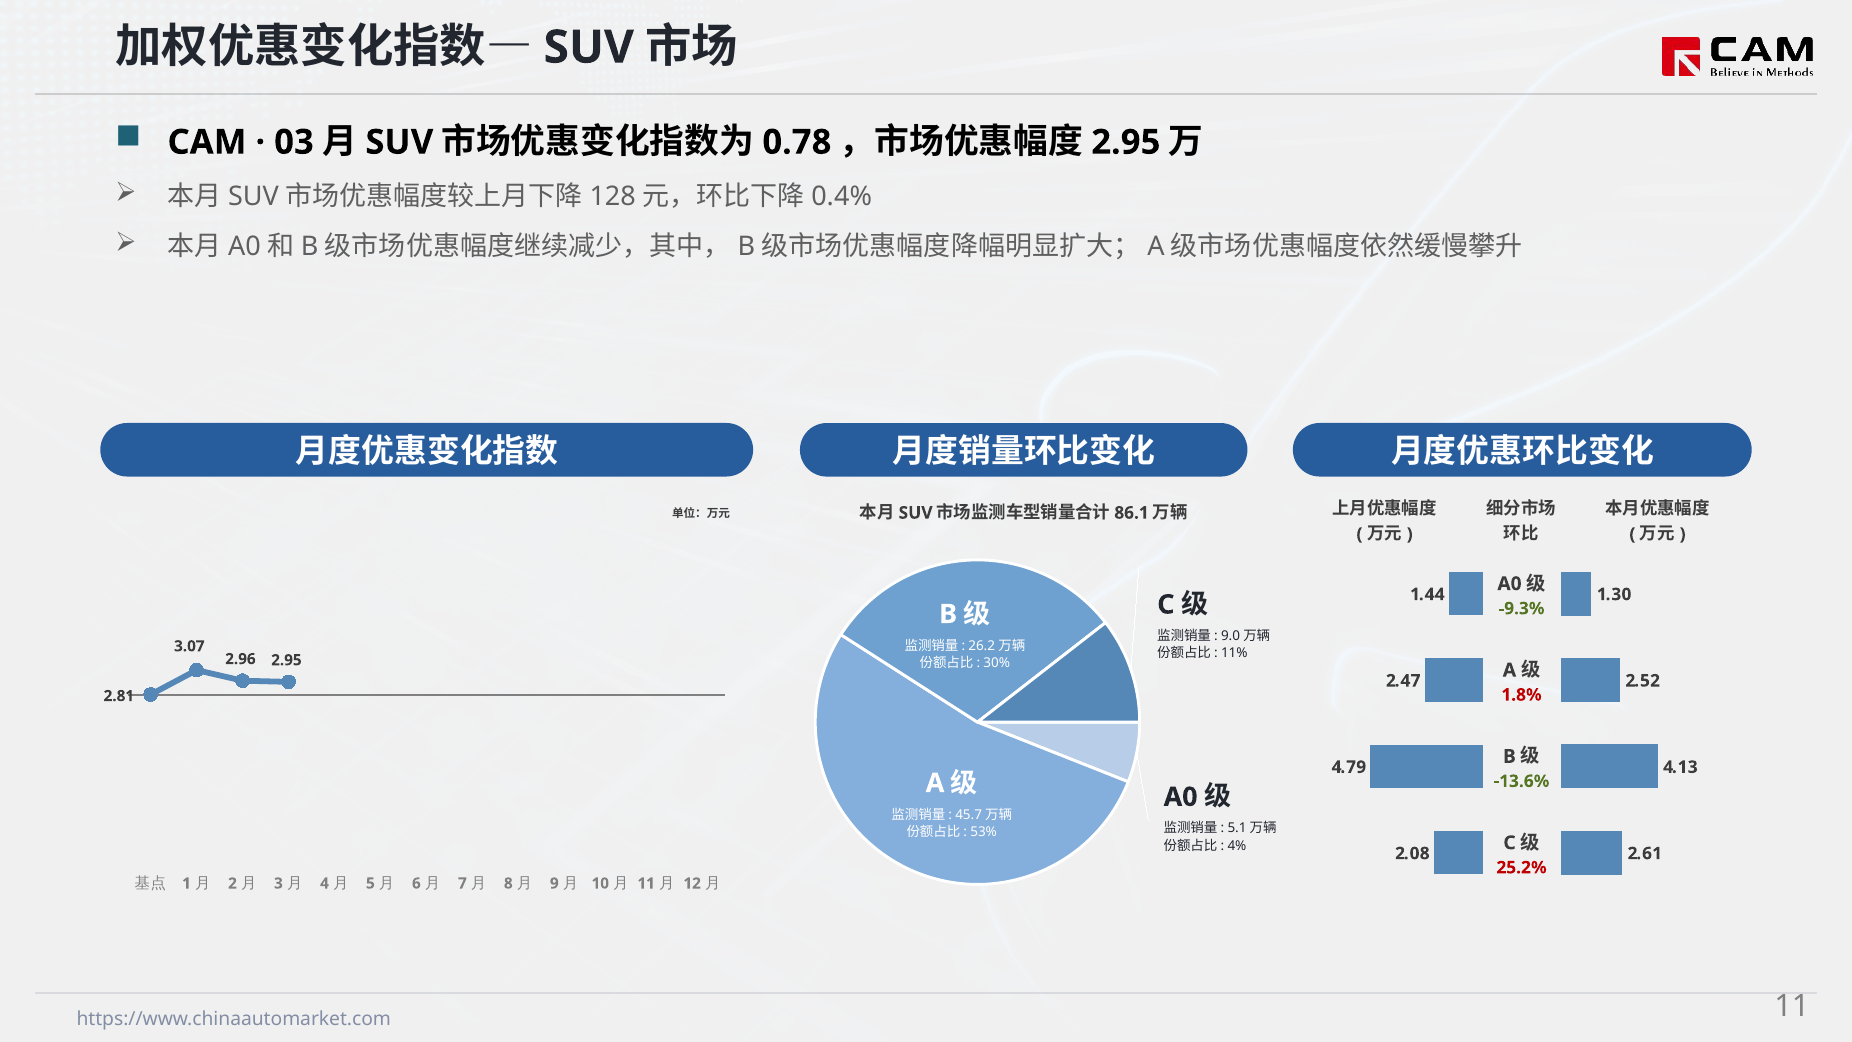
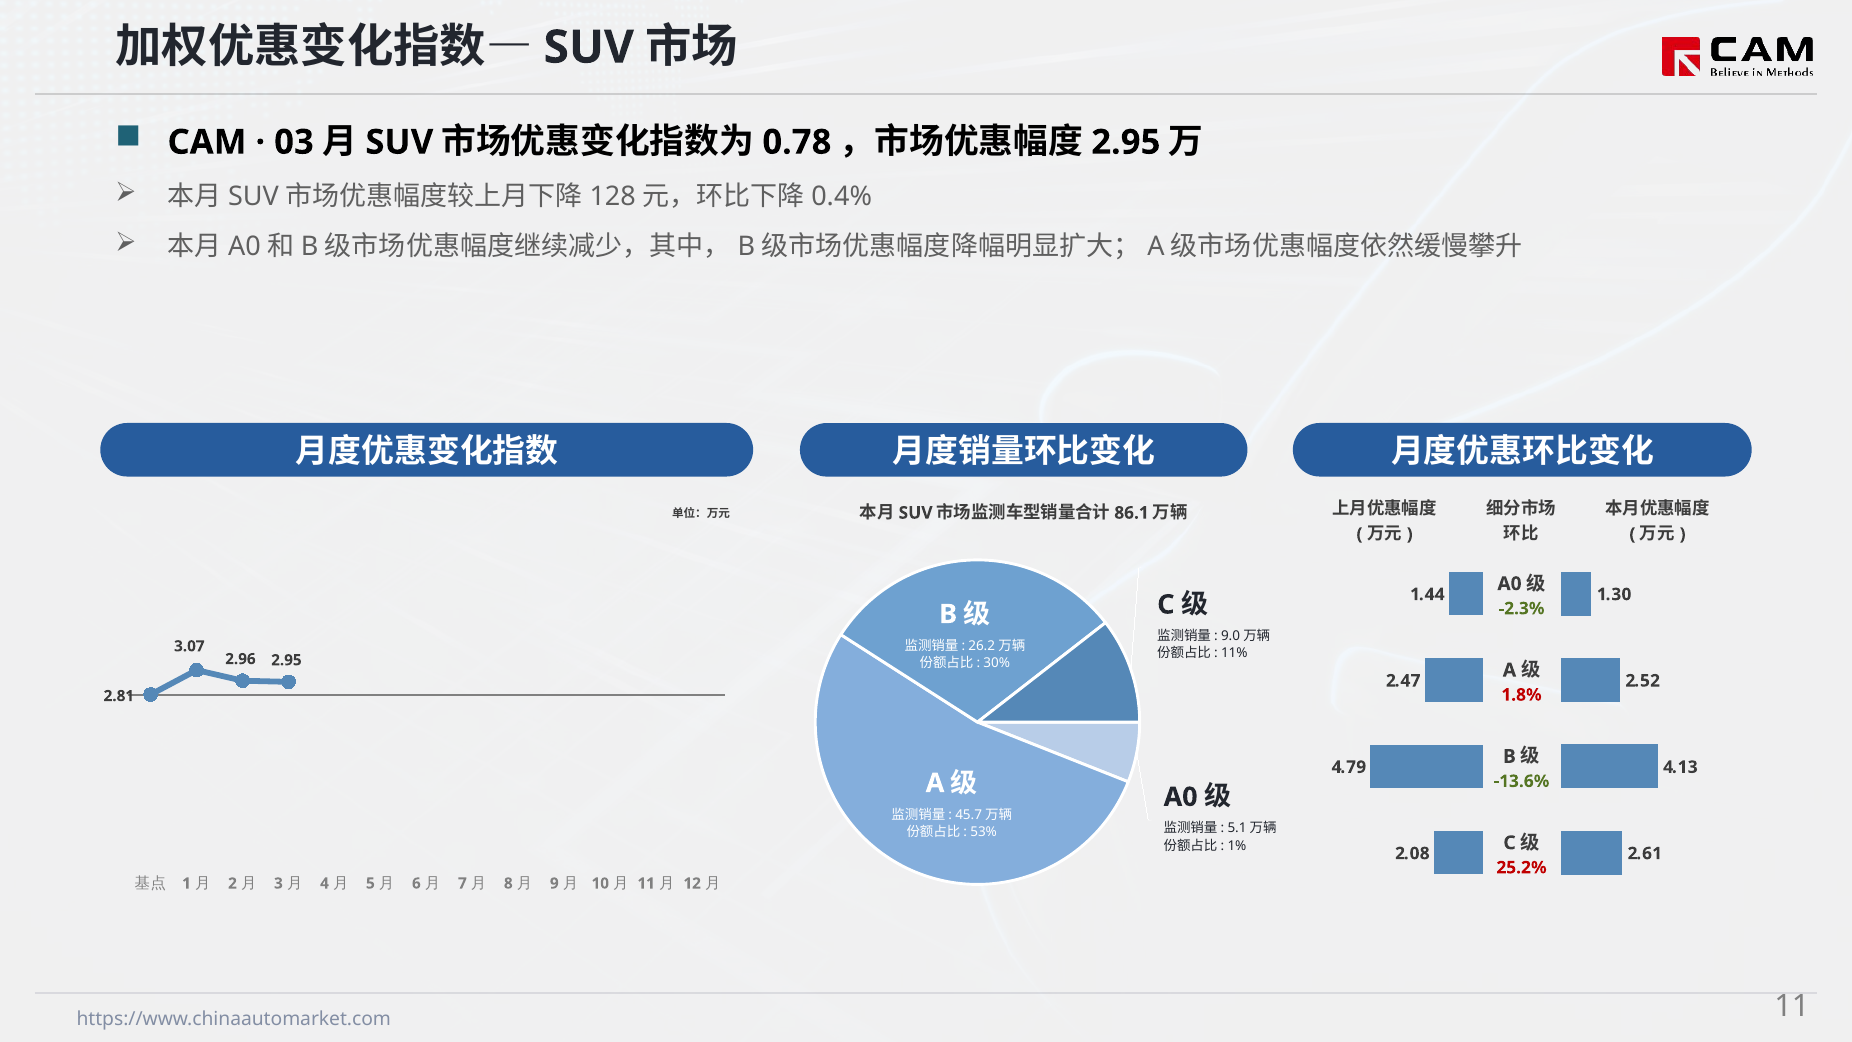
-9.3%: -9.3% -> -2.3% (1522, 608)
4%: 4% -> 1% (1237, 846)
